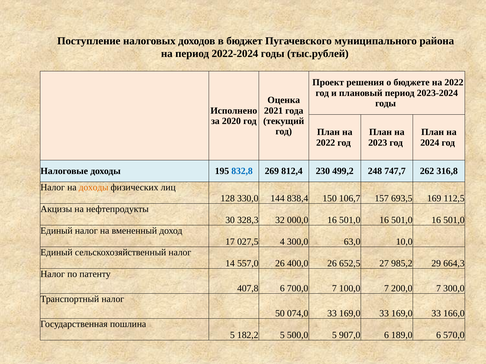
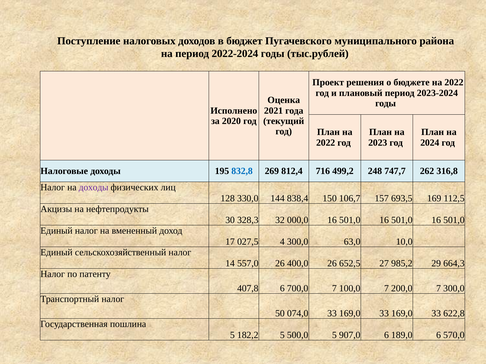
230: 230 -> 716 (323, 171)
доходы colour: orange -> purple (94, 188)
166,0: 166,0 -> 622,8 (454, 314)
